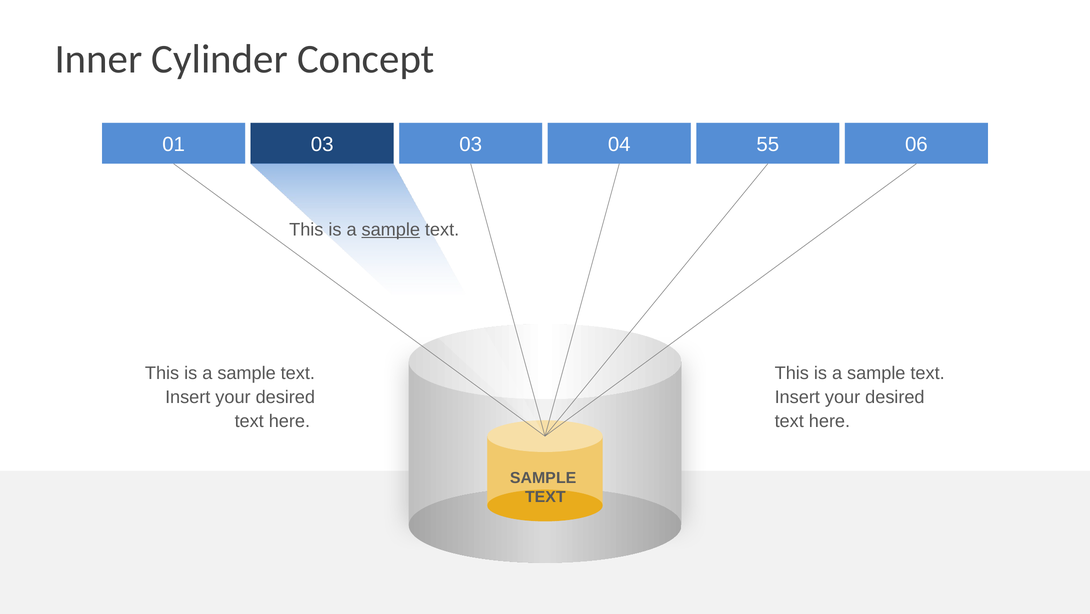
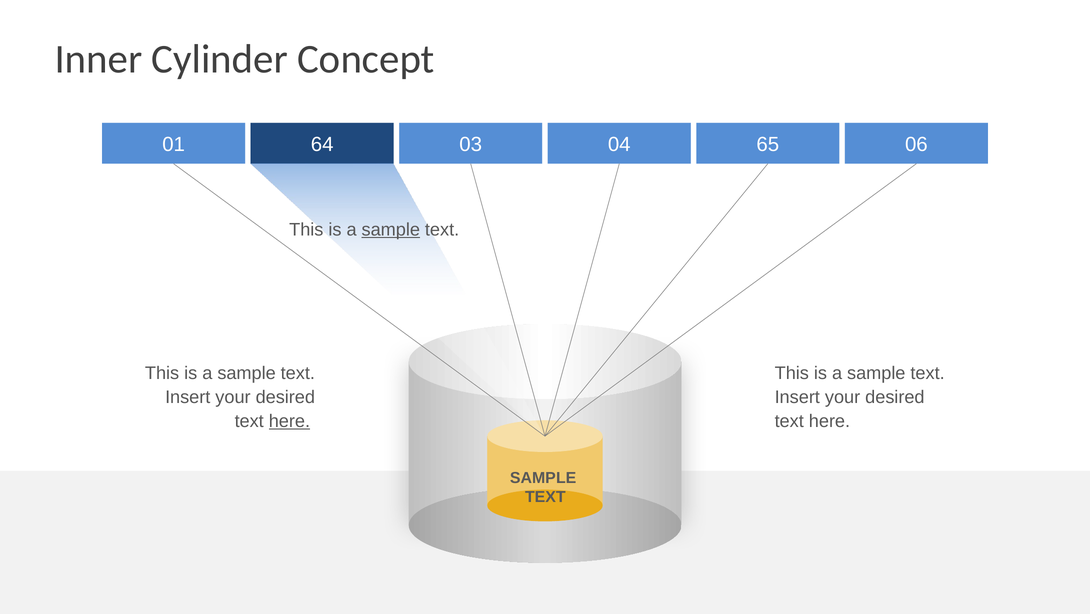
01 03: 03 -> 64 (322, 144)
55: 55 -> 65 (768, 144)
here underline: none -> present (289, 421)
